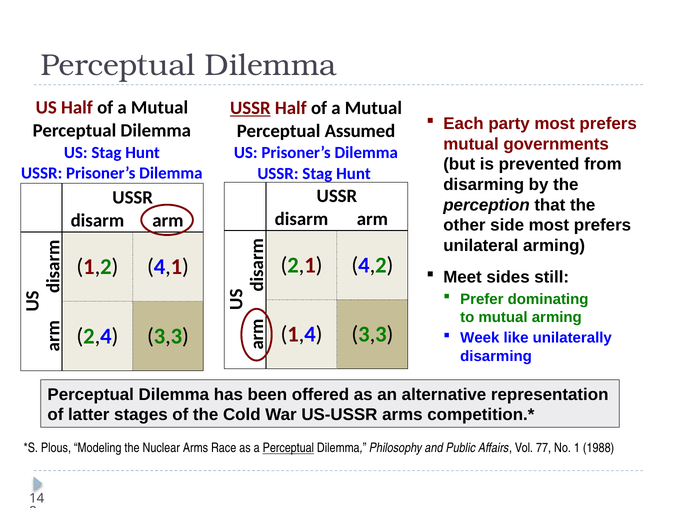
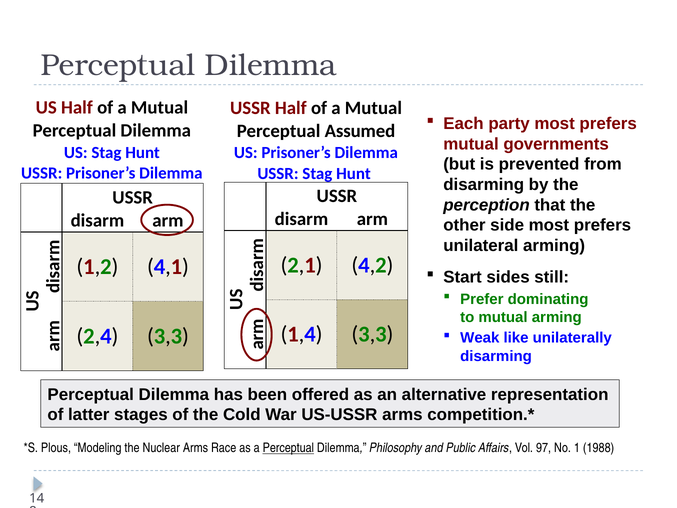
USSR underline: present -> none (250, 108)
Meet: Meet -> Start (463, 277)
Week: Week -> Weak (480, 338)
77: 77 -> 97 (544, 448)
